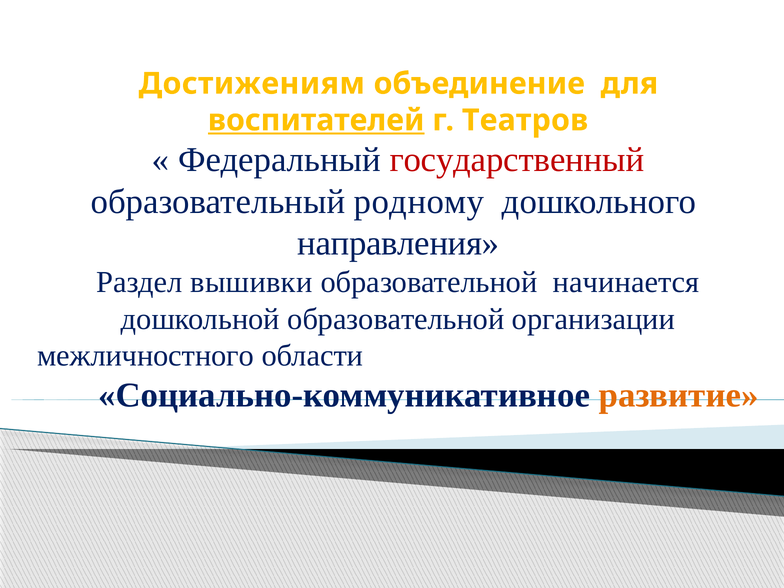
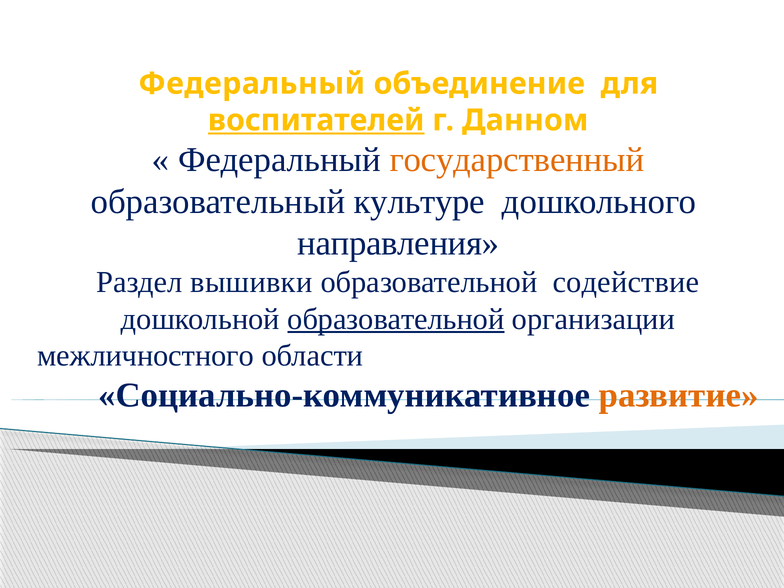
Достижениям: Достижениям -> Федеральный (252, 84)
Театров: Театров -> Данном (525, 120)
государственный colour: red -> orange (517, 160)
родному: родному -> культуре (419, 202)
начинается: начинается -> содействие (626, 282)
образовательной underline: none -> present (396, 319)
